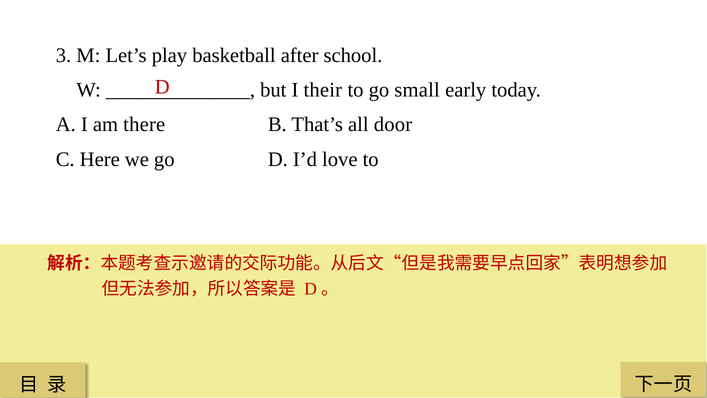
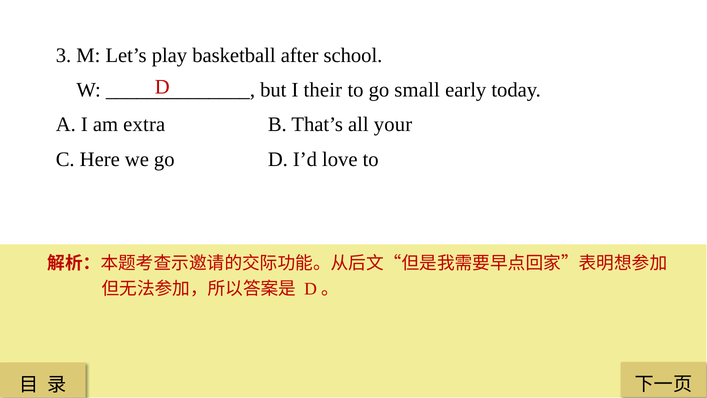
there: there -> extra (144, 125)
door: door -> your (393, 125)
